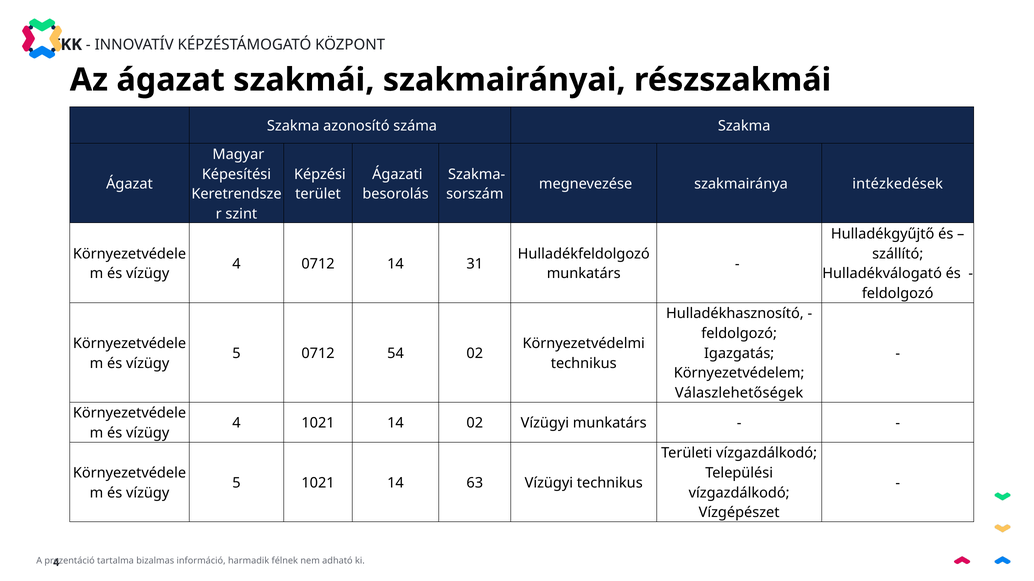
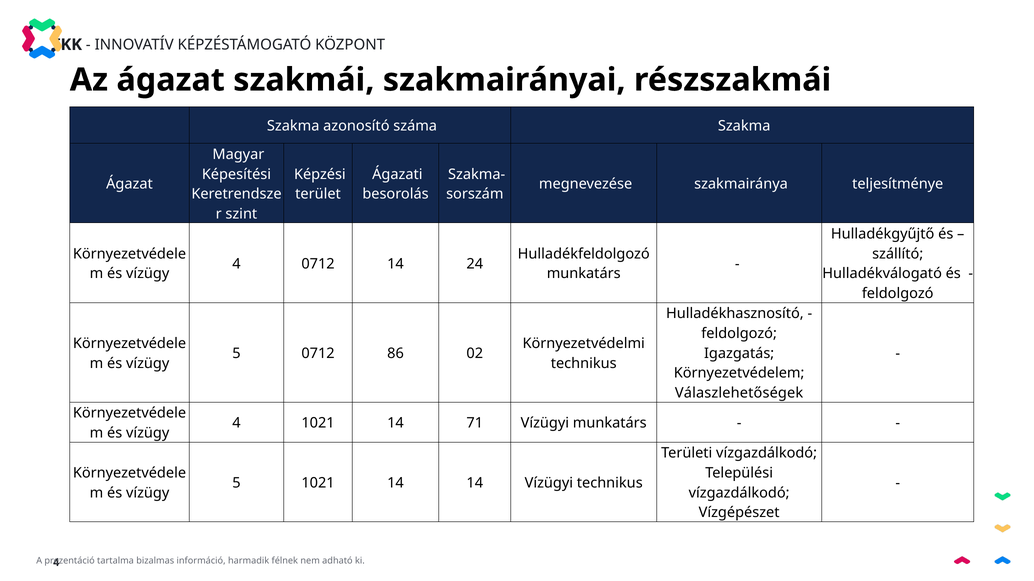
intézkedések: intézkedések -> teljesítménye (898, 184)
31: 31 -> 24 (475, 264)
54: 54 -> 86 (396, 354)
14 02: 02 -> 71 (475, 423)
14 63: 63 -> 14 (475, 483)
